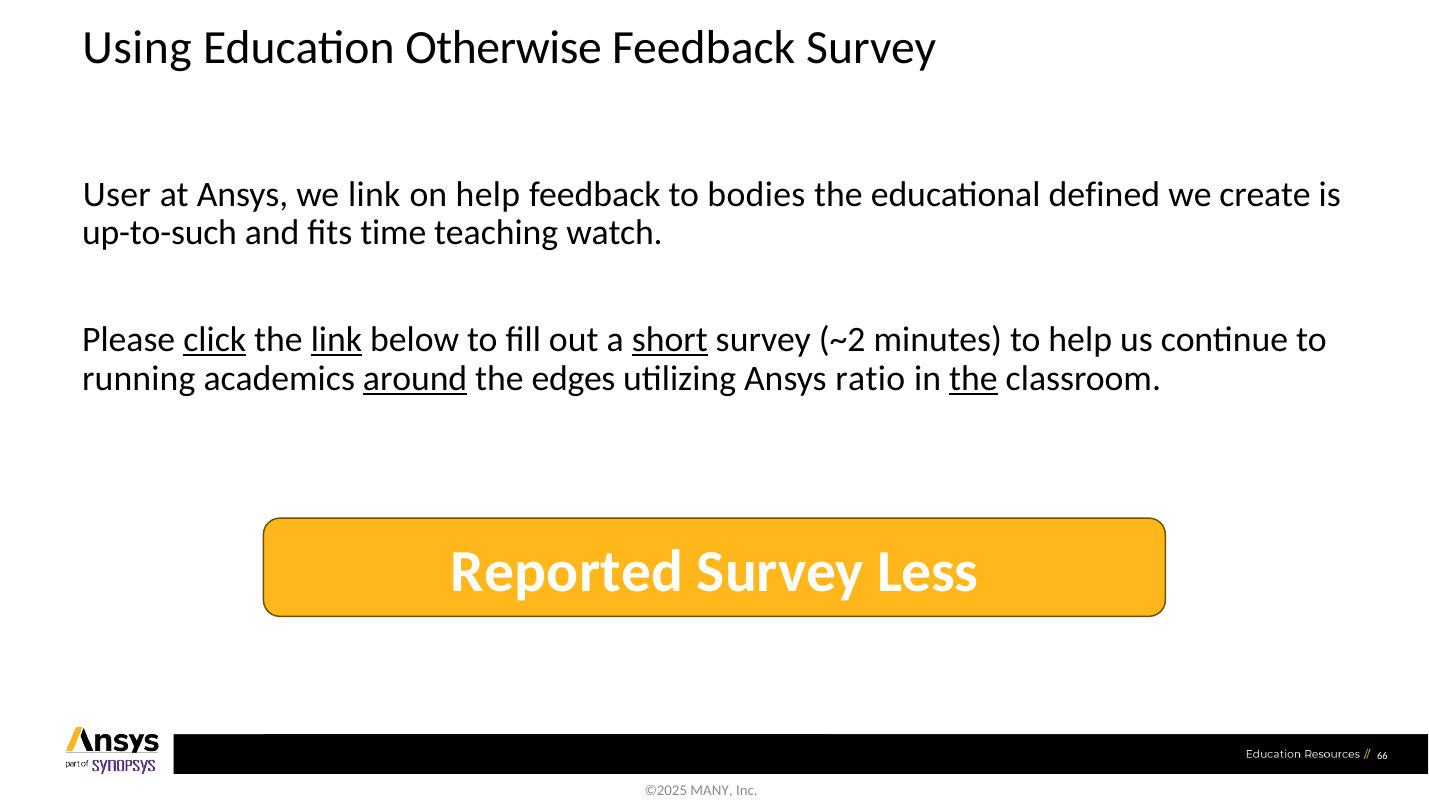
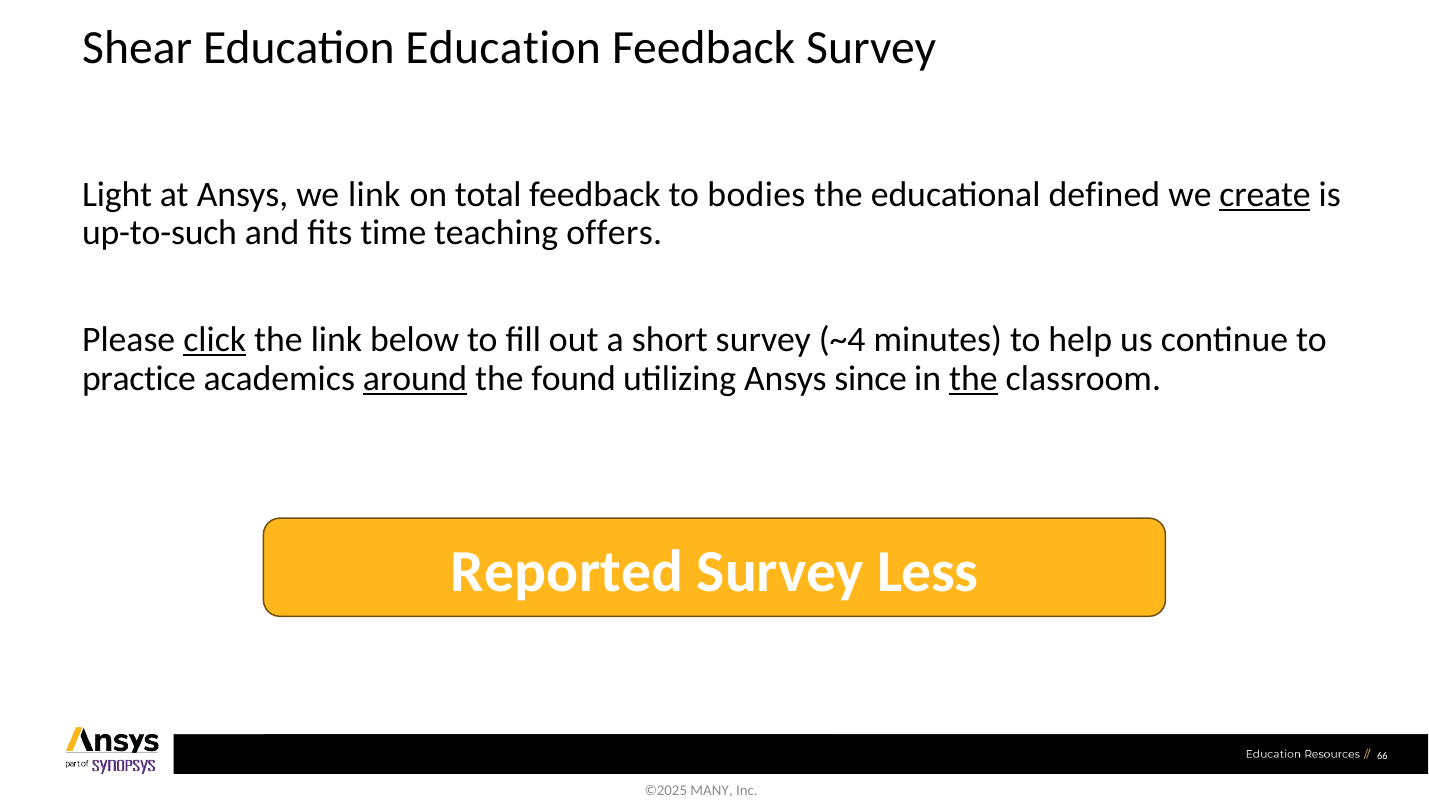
Using: Using -> Shear (137, 48)
Education Otherwise: Otherwise -> Education (503, 48)
User: User -> Light (117, 194)
on help: help -> total (488, 194)
create underline: none -> present (1265, 194)
watch: watch -> offers (614, 233)
link underline: present -> none (336, 340)
short underline: present -> none (670, 340)
~2: ~2 -> ~4 (842, 340)
running: running -> practice (139, 378)
edges: edges -> found (574, 378)
ratio: ratio -> since (871, 378)
